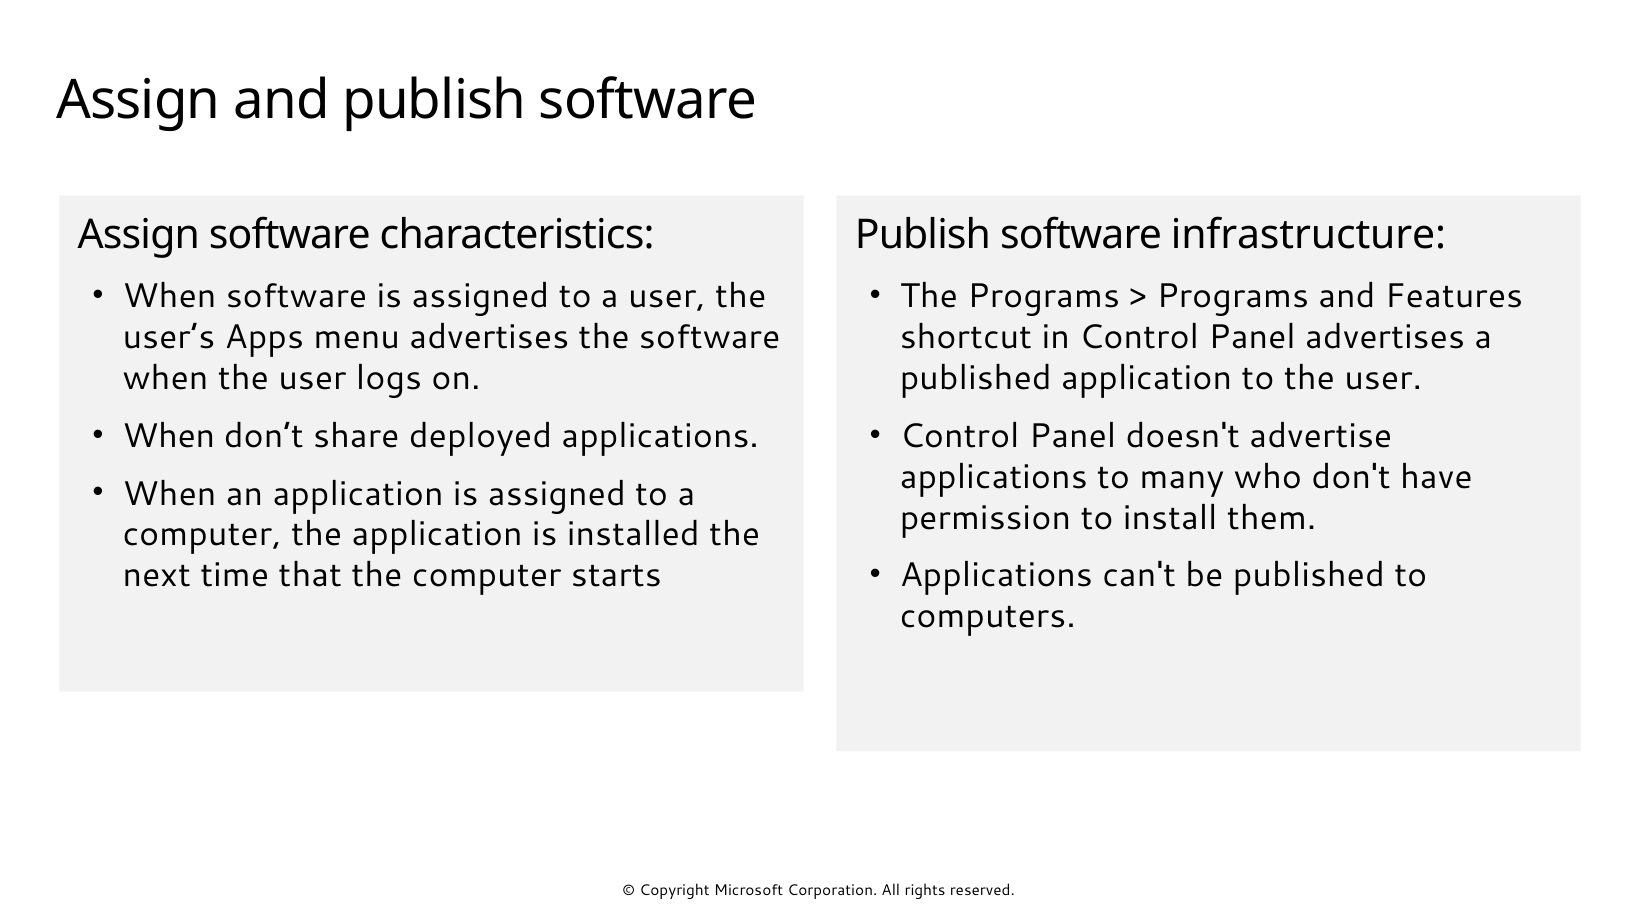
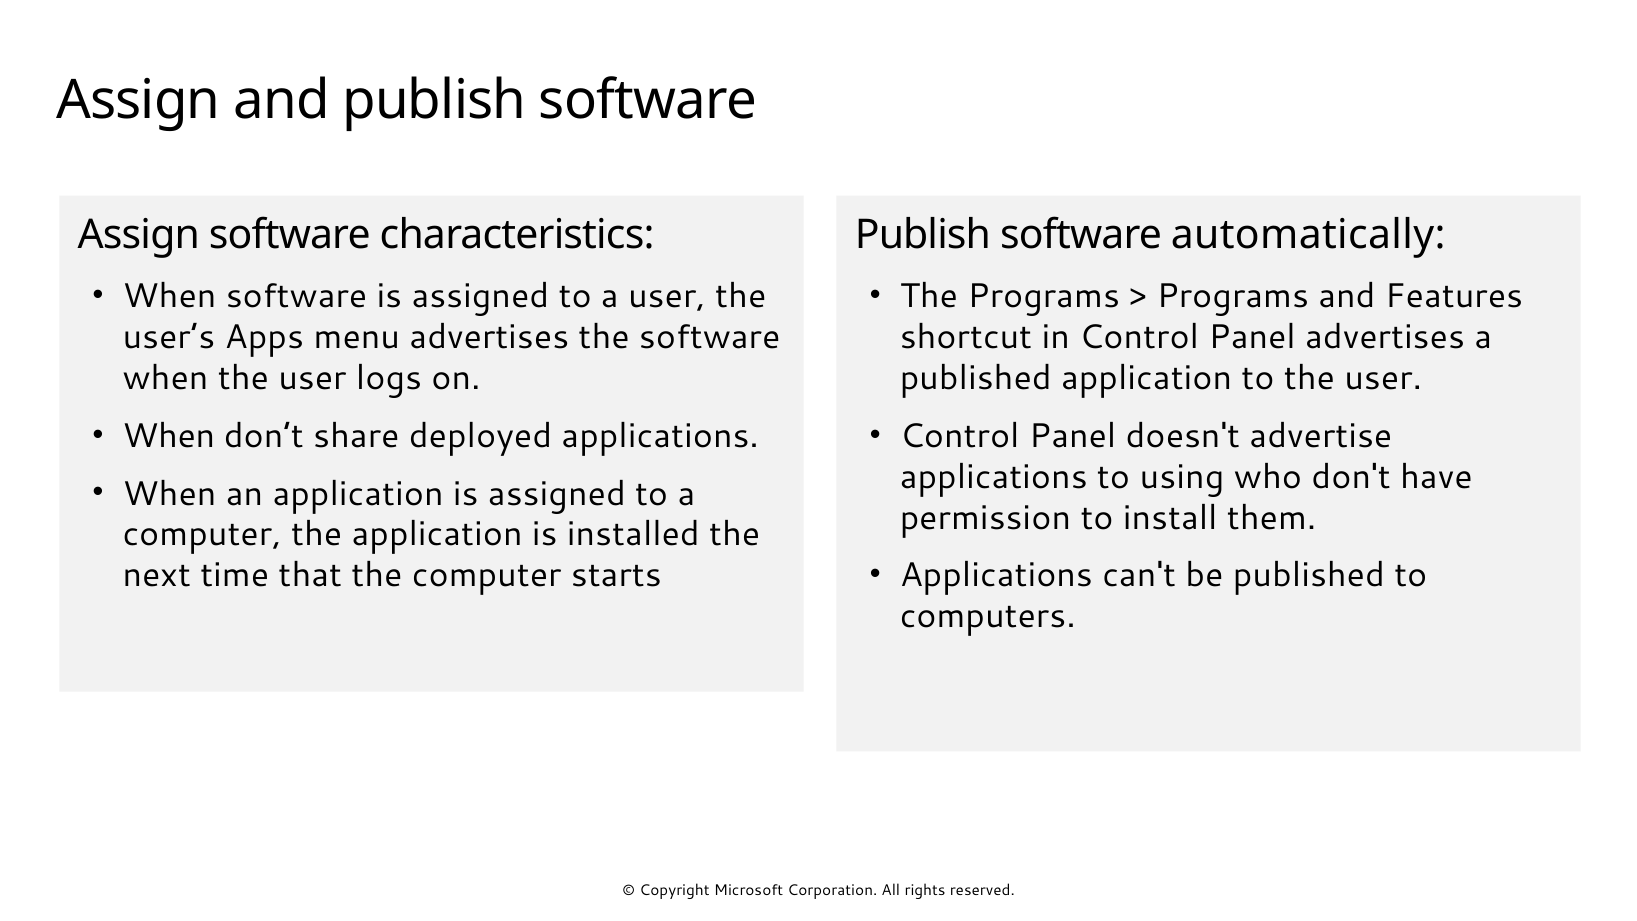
infrastructure: infrastructure -> automatically (1308, 235)
many: many -> using (1182, 477)
